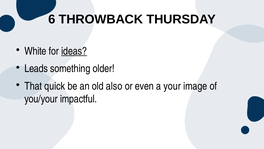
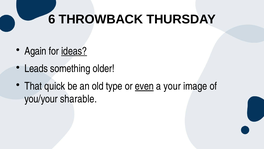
White: White -> Again (35, 51)
also: also -> type (114, 86)
even underline: none -> present (144, 86)
impactful: impactful -> sharable (78, 99)
